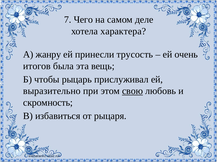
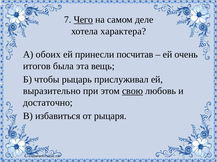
Чего underline: none -> present (83, 20)
жанру: жанру -> обоих (48, 55)
трусость: трусость -> посчитав (135, 55)
скромность: скромность -> достаточно (48, 103)
